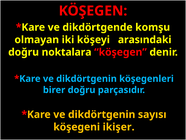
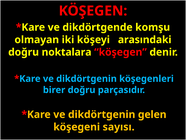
sayısı: sayısı -> gelen (152, 114)
ikişer: ikişer -> sayısı (119, 127)
